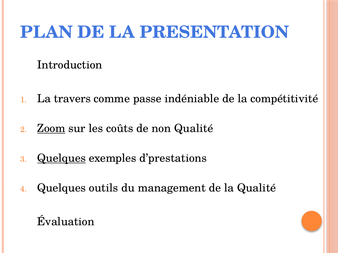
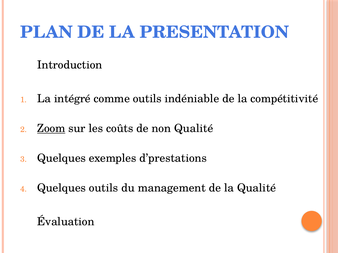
travers: travers -> intégré (72, 99)
comme passe: passe -> outils (147, 99)
Quelques underline: present -> none (62, 159)
